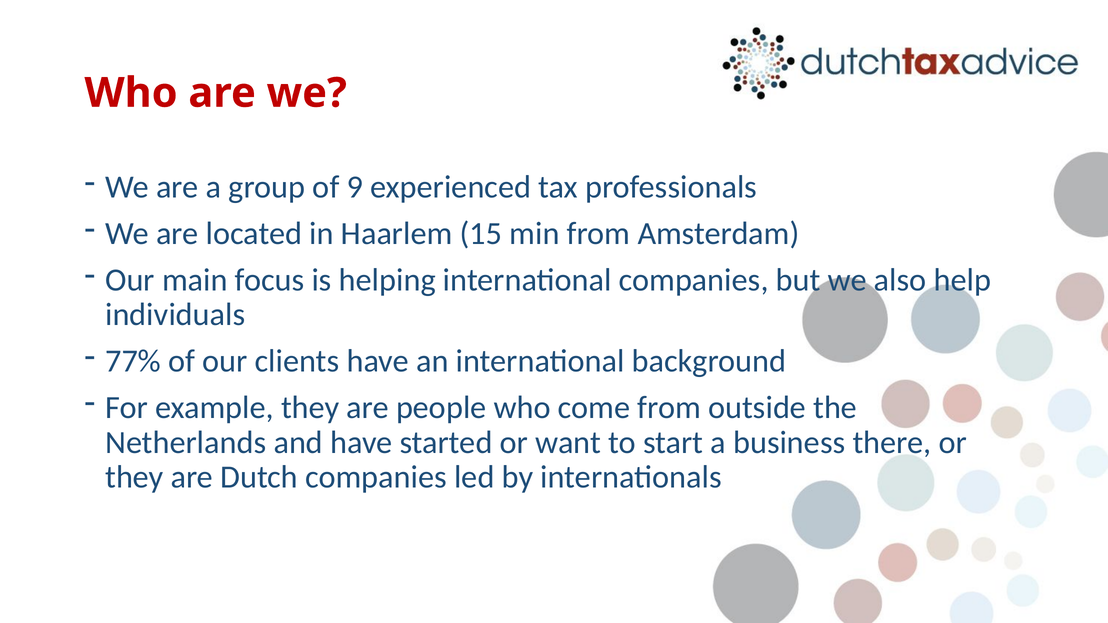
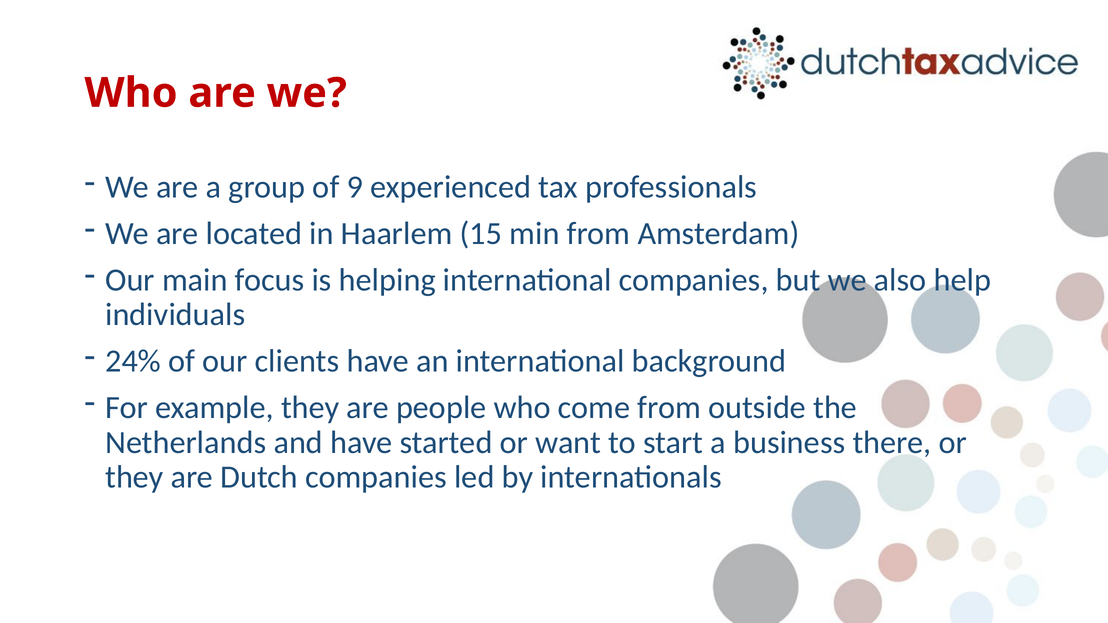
77%: 77% -> 24% (133, 361)
